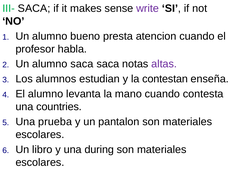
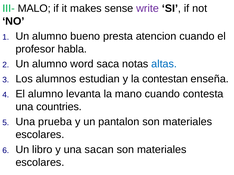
III- SACA: SACA -> MALO (34, 8)
alumno saca: saca -> word (82, 64)
altas colour: purple -> blue (164, 64)
during: during -> sacan (99, 150)
